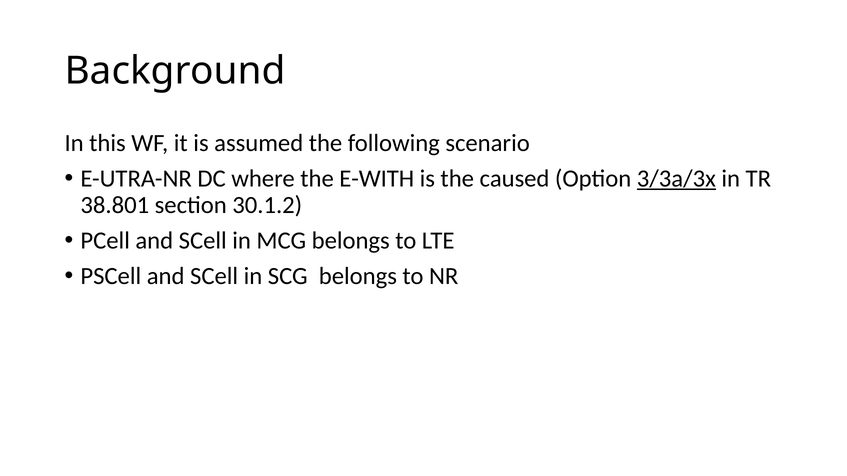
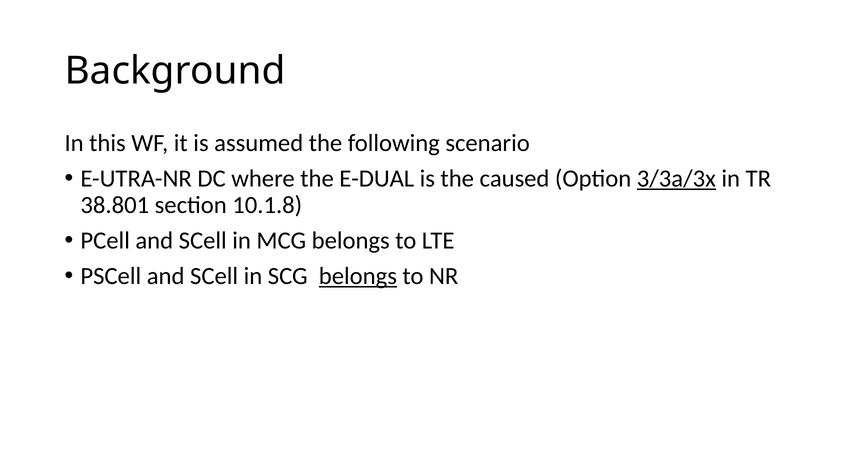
E-WITH: E-WITH -> E-DUAL (377, 179)
30.1.2: 30.1.2 -> 10.1.8 (267, 205)
belongs underline: none -> present (358, 276)
